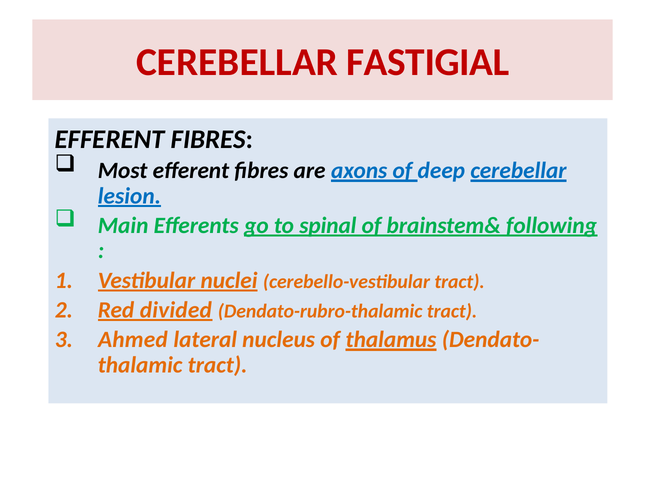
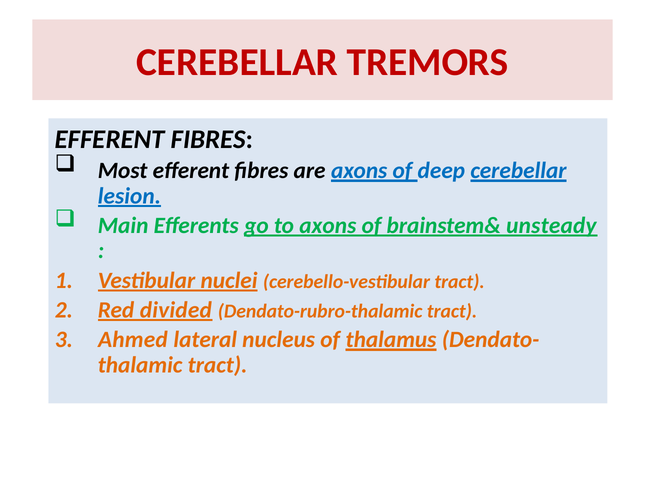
FASTIGIAL: FASTIGIAL -> TREMORS (428, 62)
to spinal: spinal -> axons (328, 225)
following: following -> unsteady (551, 225)
